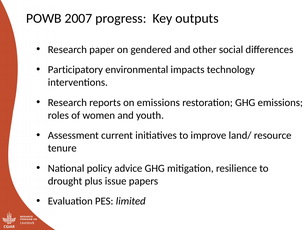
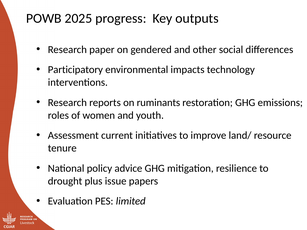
2007: 2007 -> 2025 (78, 18)
on emissions: emissions -> ruminants (158, 103)
